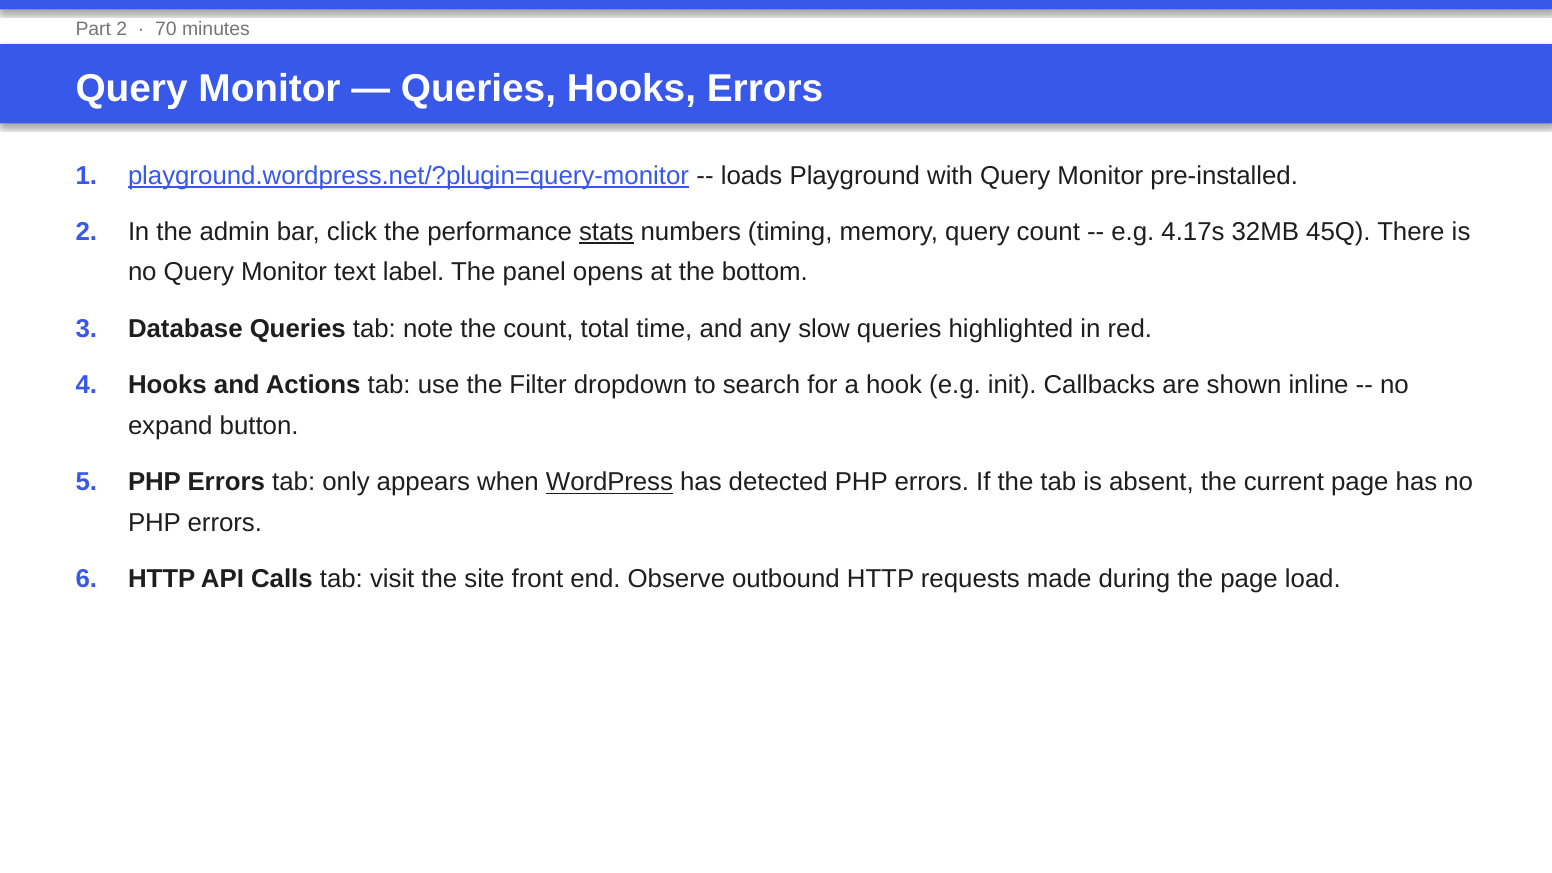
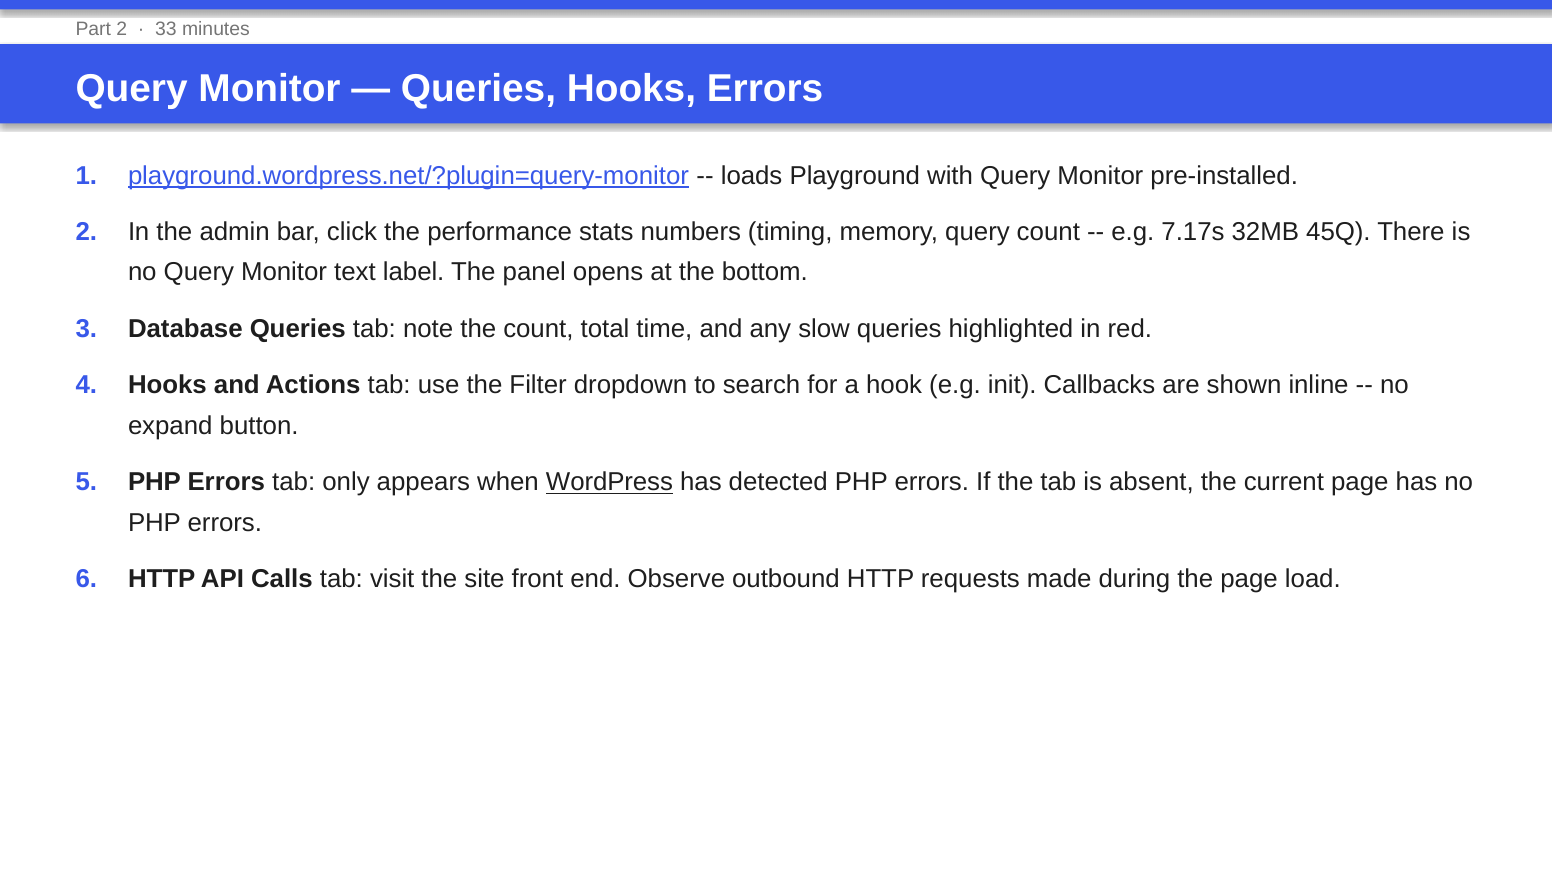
70: 70 -> 33 (166, 29)
stats underline: present -> none (606, 232)
4.17s: 4.17s -> 7.17s (1193, 232)
